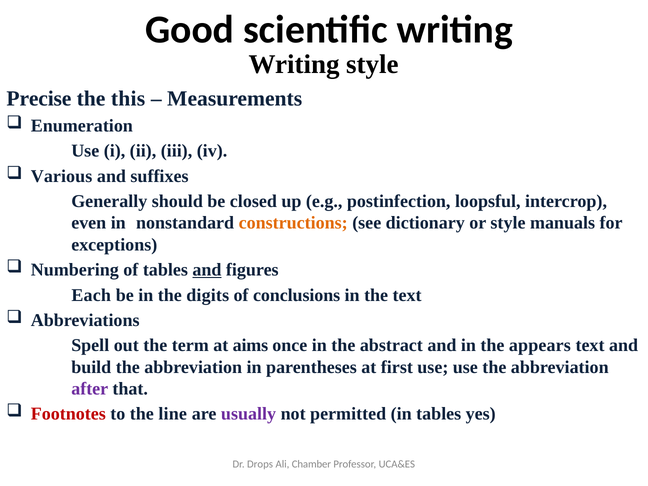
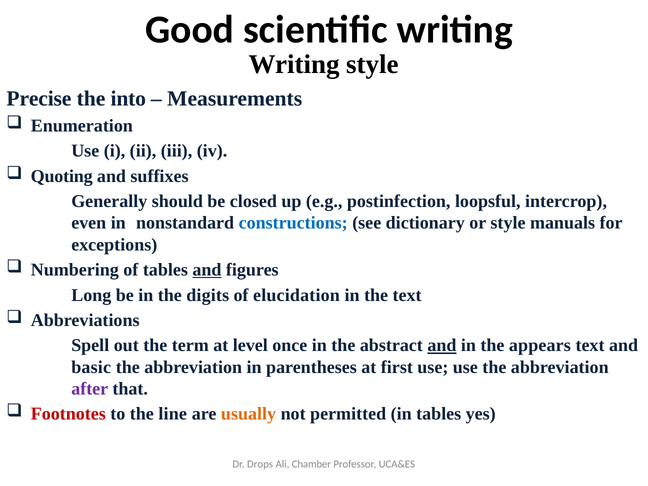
this: this -> into (128, 99)
Various: Various -> Quoting (62, 176)
constructions colour: orange -> blue (293, 223)
Each: Each -> Long (91, 295)
conclusions: conclusions -> elucidation (296, 295)
aims: aims -> level (250, 345)
and underline: none -> present (442, 345)
build: build -> basic (91, 367)
usually colour: purple -> orange (249, 414)
